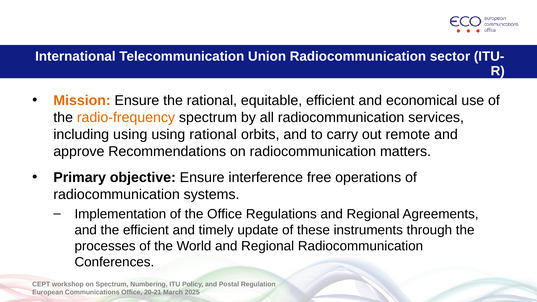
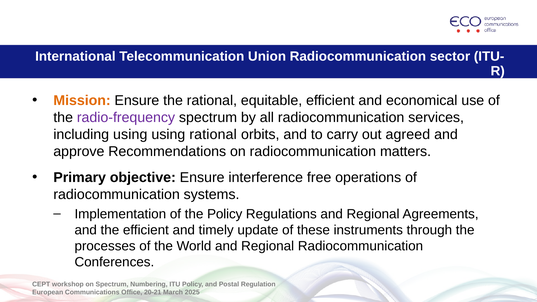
radio-frequency colour: orange -> purple (126, 118)
remote: remote -> agreed (408, 135)
the Office: Office -> Policy (225, 214)
